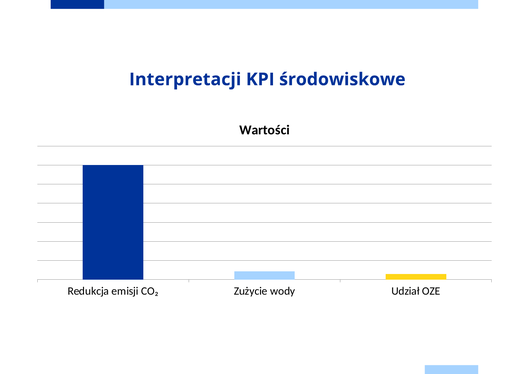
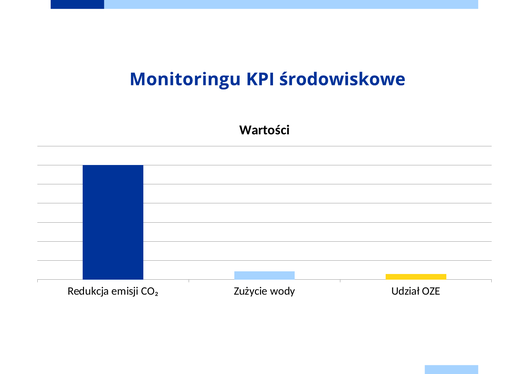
Interpretacji: Interpretacji -> Monitoringu (185, 79)
